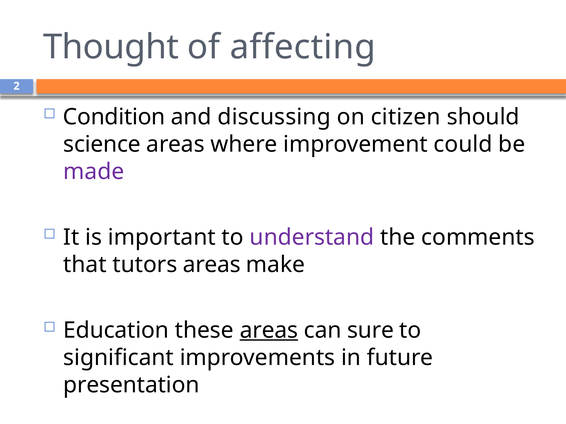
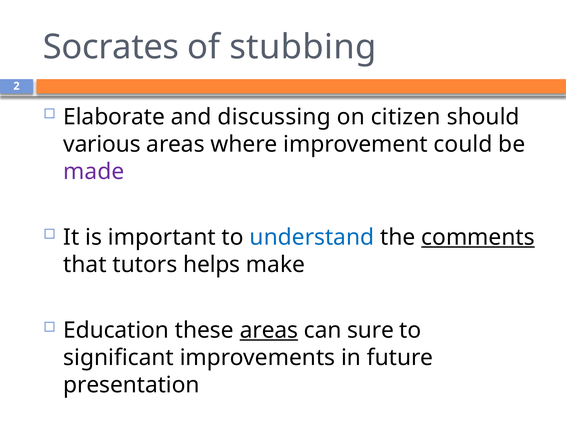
Thought: Thought -> Socrates (111, 47)
affecting: affecting -> stubbing (303, 47)
Condition: Condition -> Elaborate (114, 117)
science: science -> various (102, 144)
understand colour: purple -> blue (312, 238)
comments underline: none -> present (478, 238)
tutors areas: areas -> helps (212, 265)
